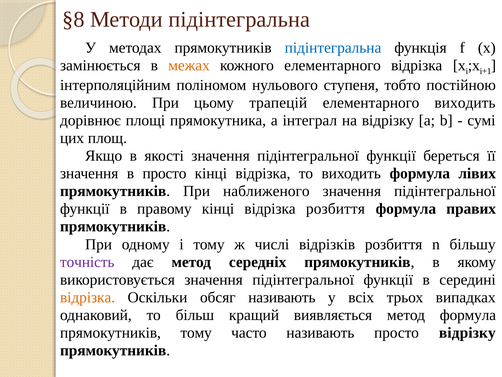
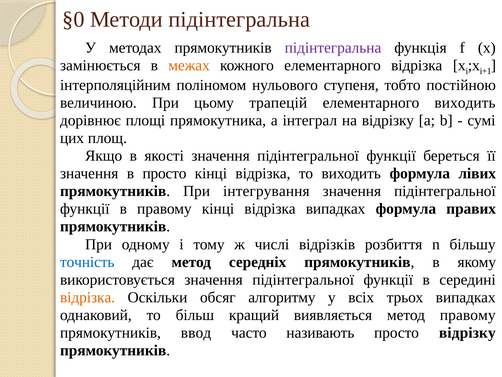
§8: §8 -> §0 (73, 19)
підінтегральна colour: blue -> purple (333, 48)
наближеного: наближеного -> інтегрування (266, 191)
відрізка розбиття: розбиття -> випадках (336, 209)
точність colour: purple -> blue (87, 262)
обсяг називають: називають -> алгоритму (282, 297)
метод формула: формула -> правому (468, 315)
прямокутників тому: тому -> ввод (196, 332)
